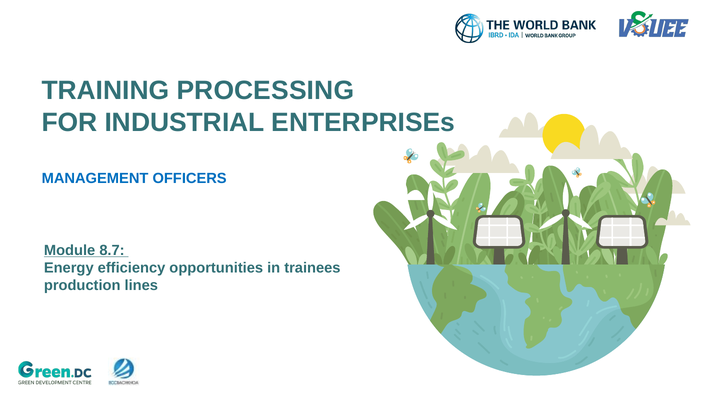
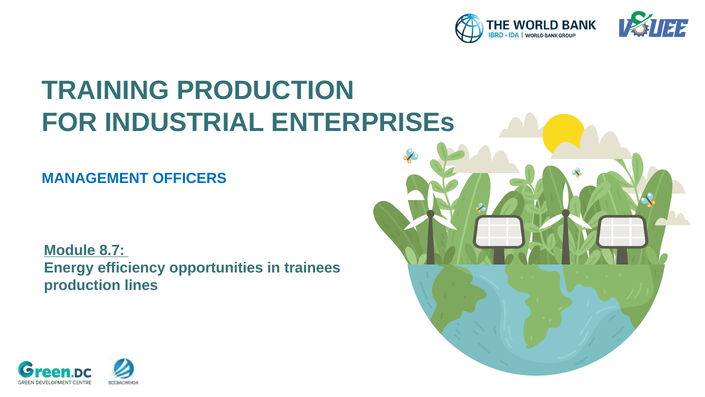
TRAINING PROCESSING: PROCESSING -> PRODUCTION (265, 91)
